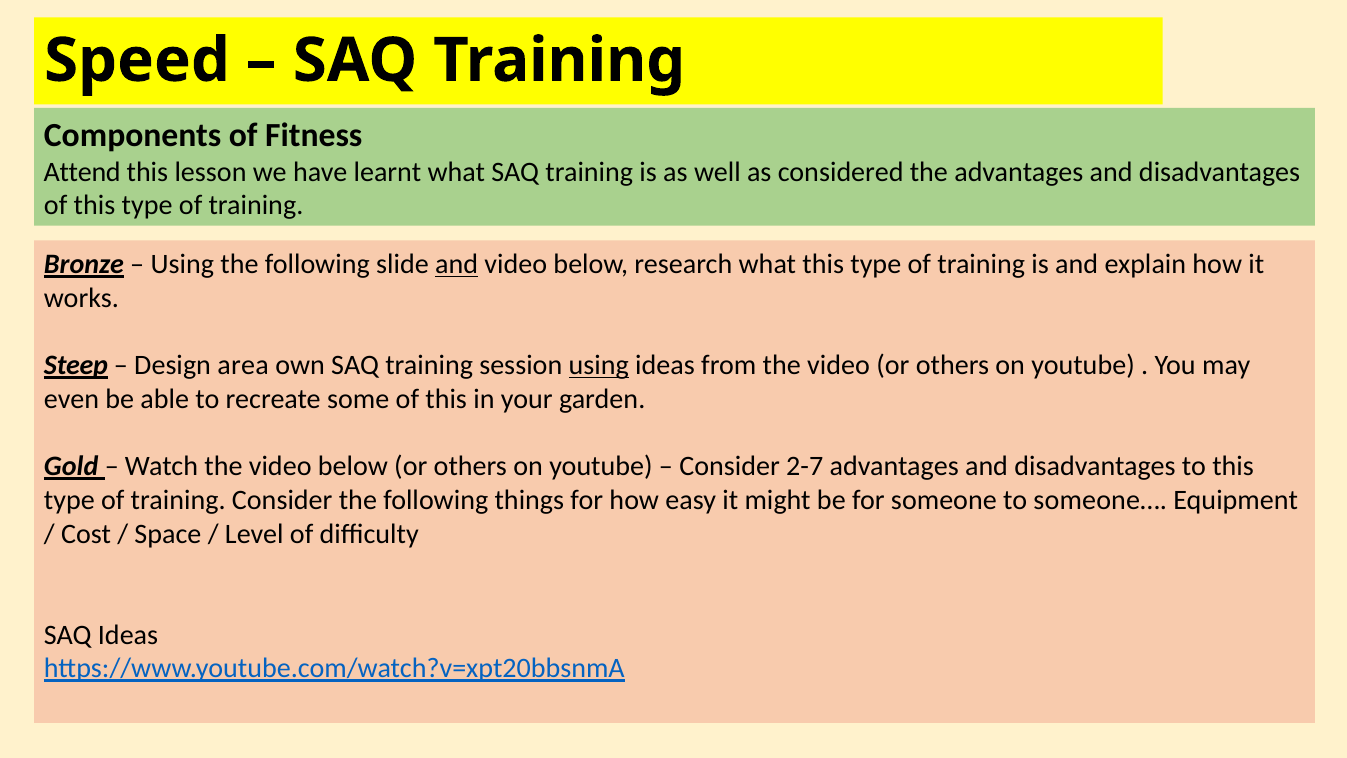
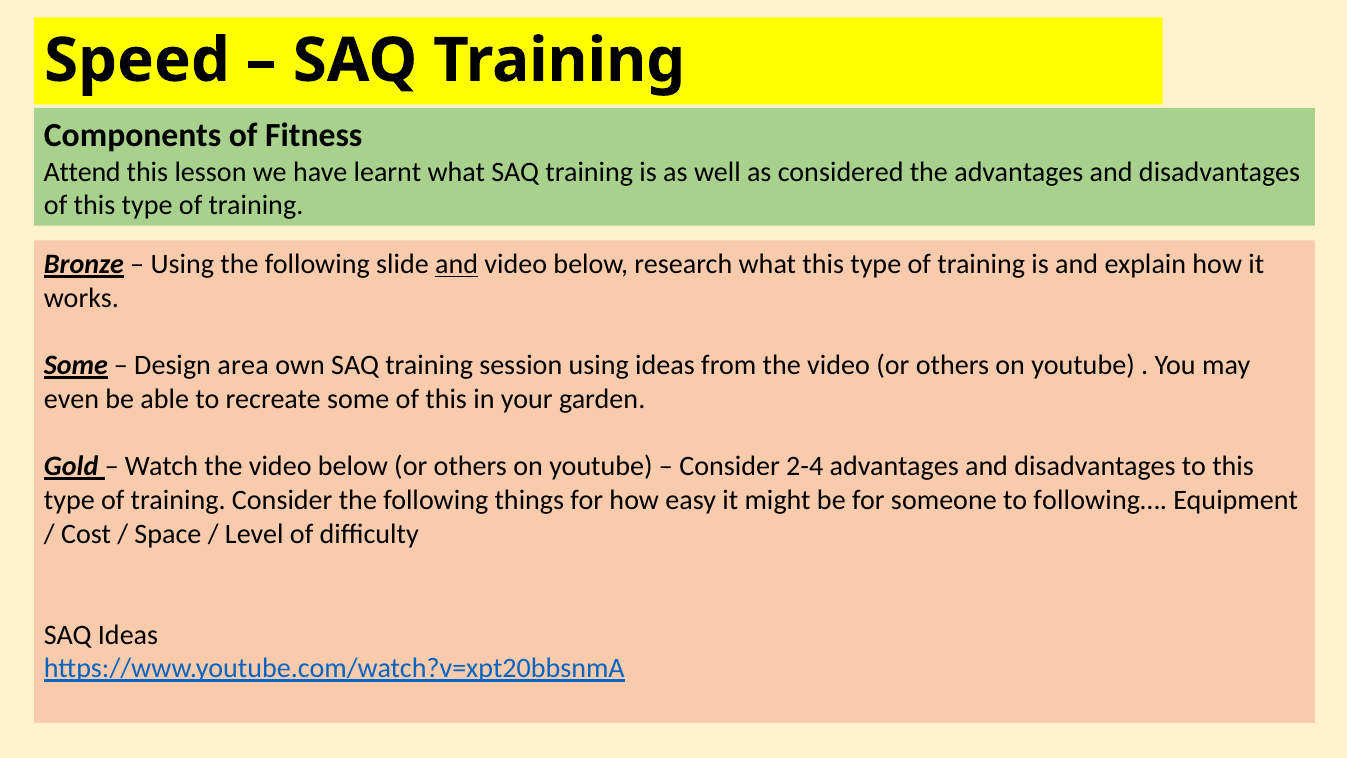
Steep: Steep -> Some (76, 365)
using underline: present -> none (599, 365)
2-7: 2-7 -> 2-4 (805, 466)
someone…: someone… -> following… (1100, 500)
